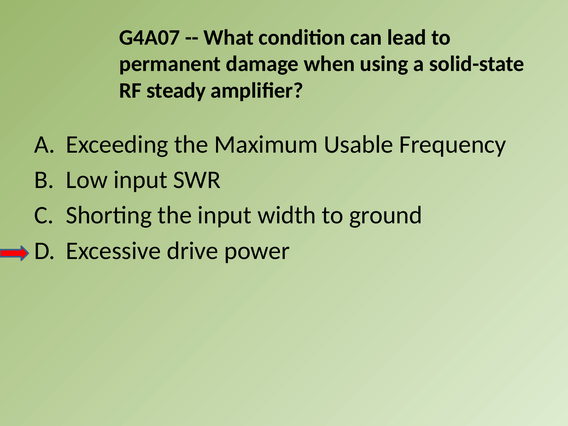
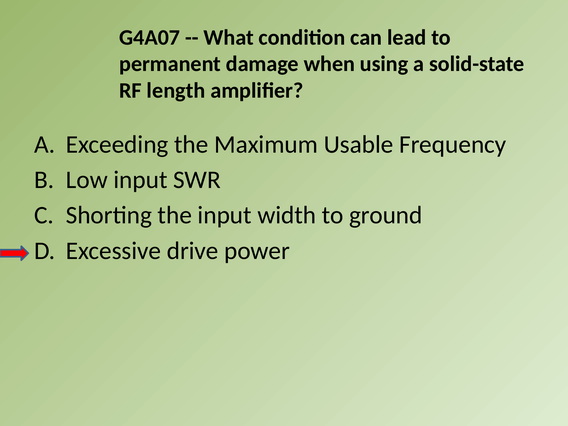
steady: steady -> length (176, 90)
